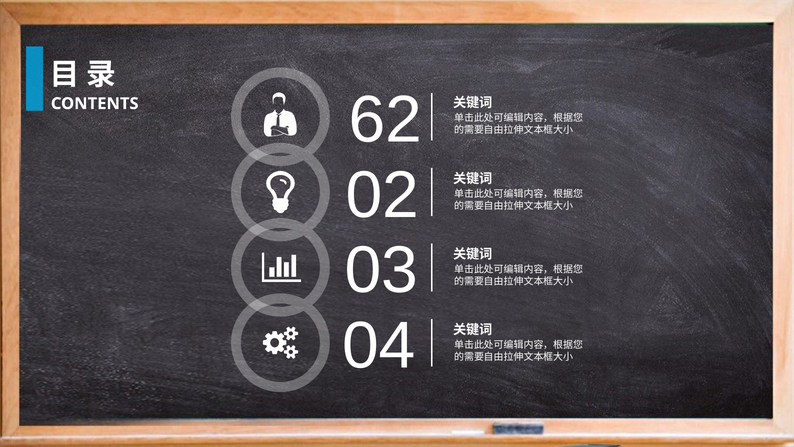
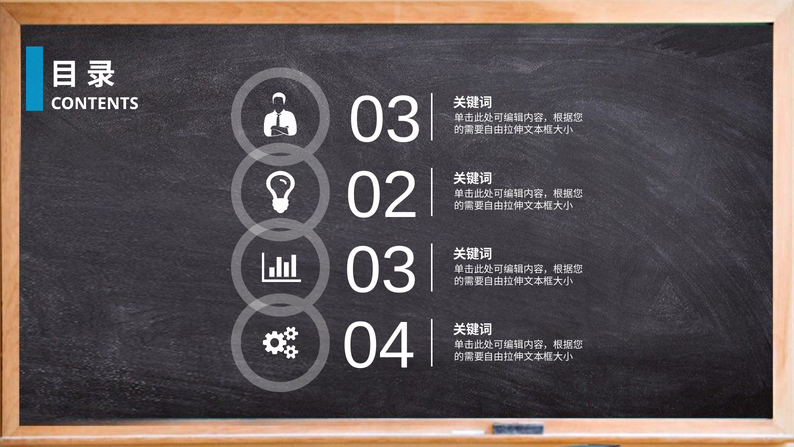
CONTENTS 62: 62 -> 03 (385, 120)
